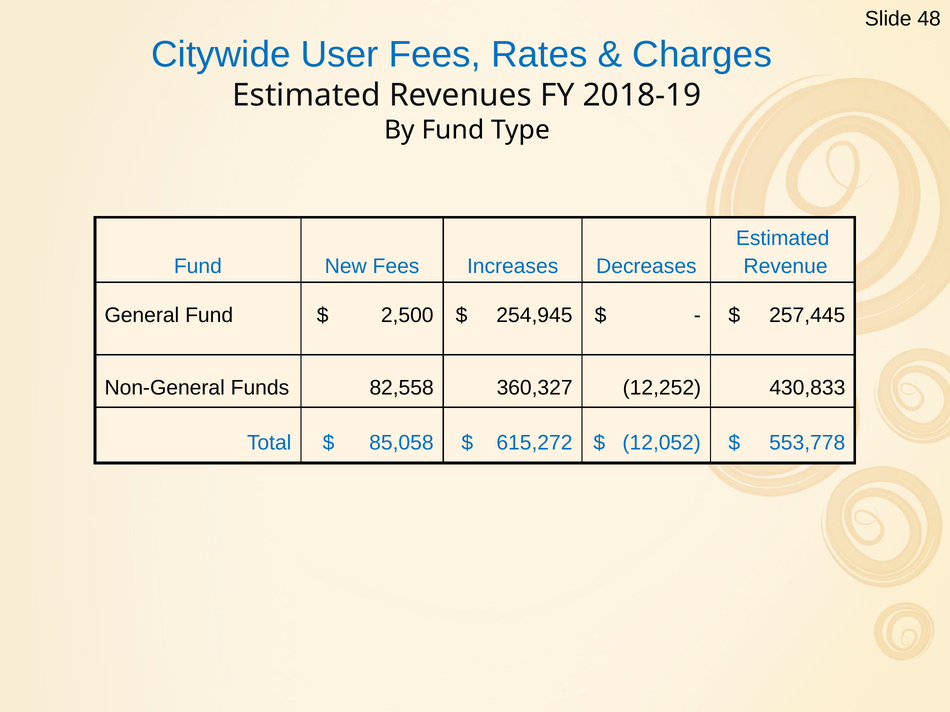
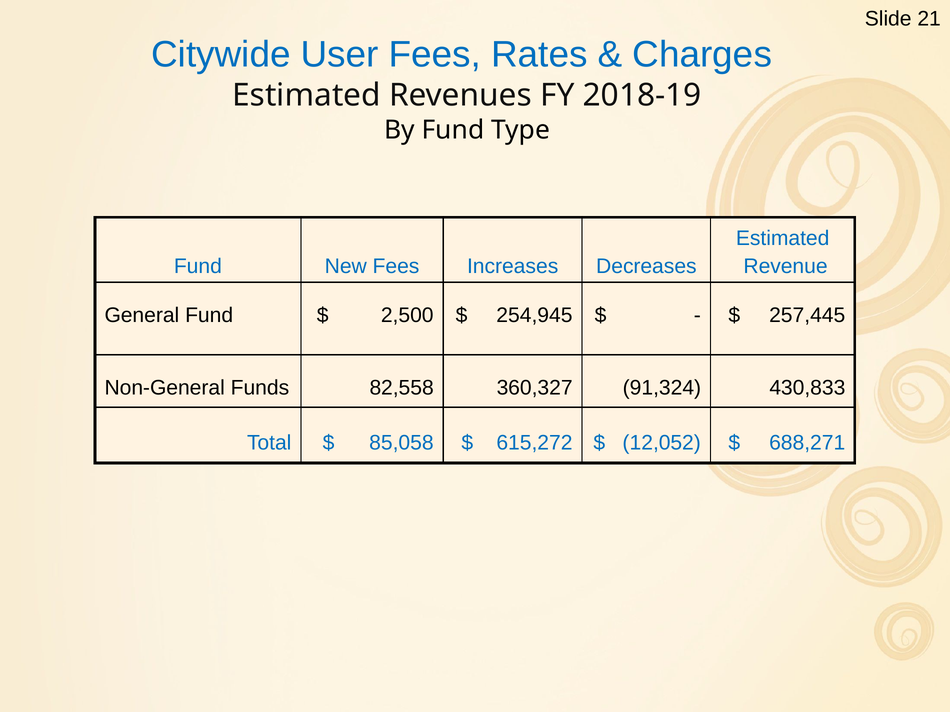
48: 48 -> 21 (929, 19)
12,252: 12,252 -> 91,324 (662, 388)
553,778: 553,778 -> 688,271 (807, 443)
